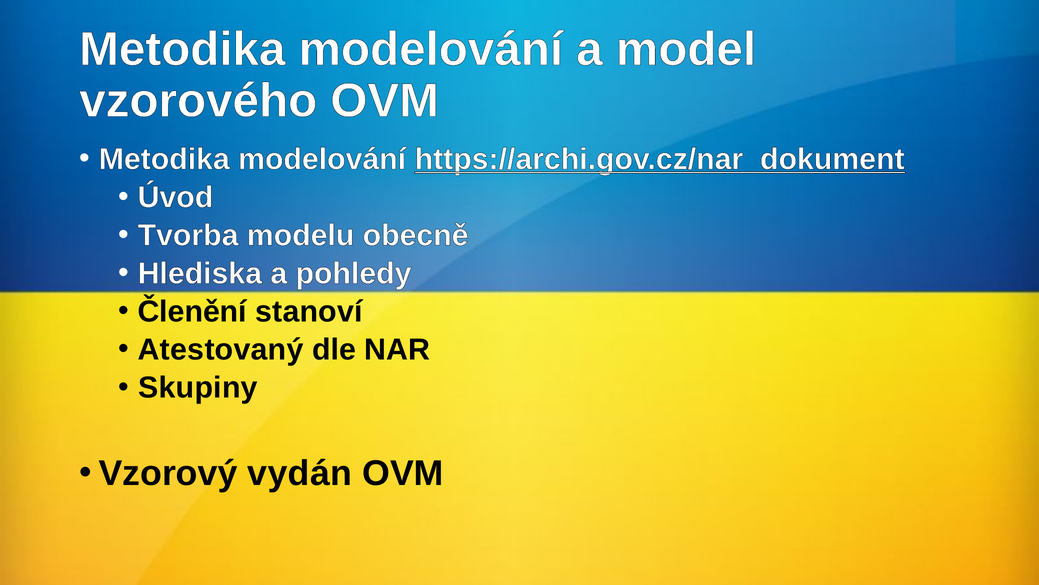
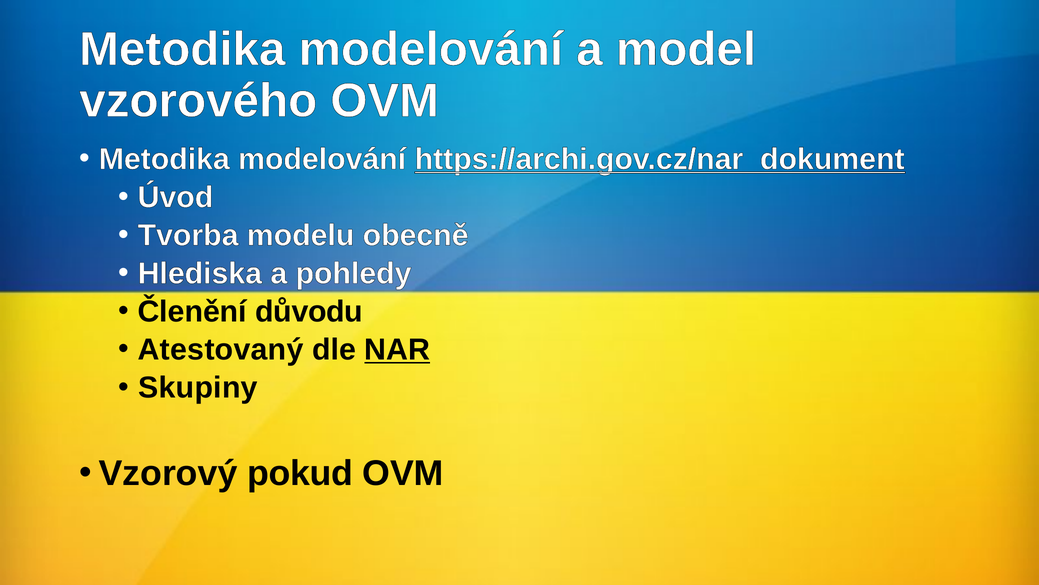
stanoví: stanoví -> důvodu (309, 311)
NAR underline: none -> present (397, 349)
vydán: vydán -> pokud (300, 473)
